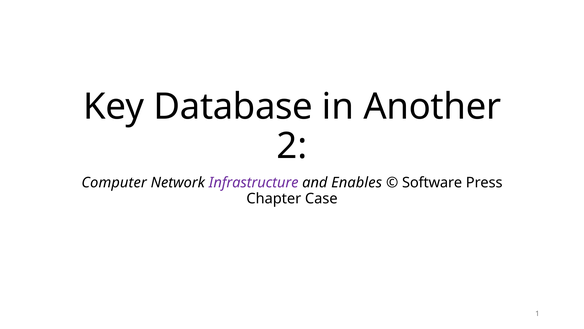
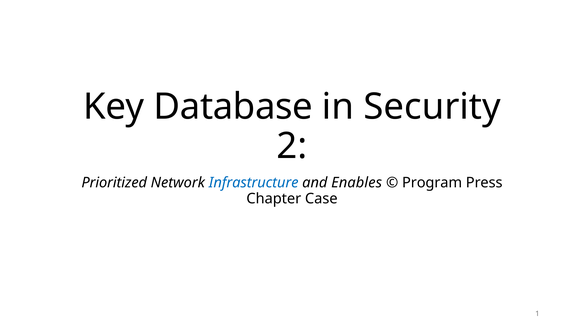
Another: Another -> Security (432, 107)
Computer: Computer -> Prioritized (114, 183)
Infrastructure colour: purple -> blue (254, 183)
Software: Software -> Program (432, 183)
